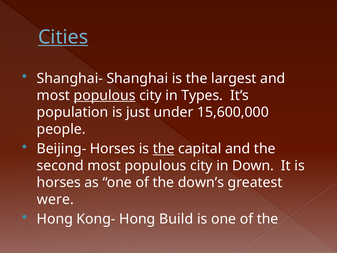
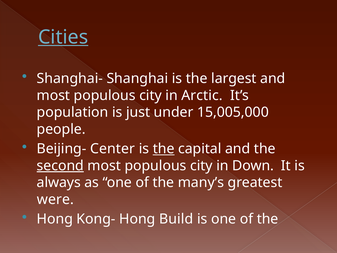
populous underline: present -> none (105, 95)
Types: Types -> Arctic (202, 95)
15,600,000: 15,600,000 -> 15,005,000 (233, 112)
Beijing- Horses: Horses -> Center (113, 149)
second underline: none -> present (60, 166)
horses: horses -> always (59, 182)
down’s: down’s -> many’s (201, 182)
